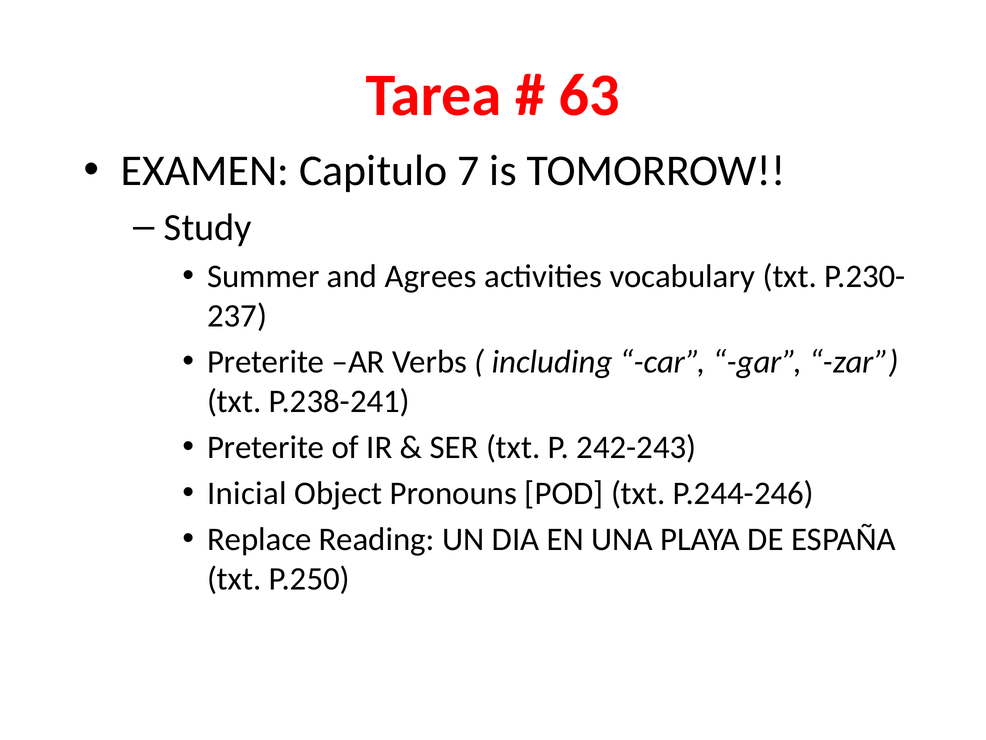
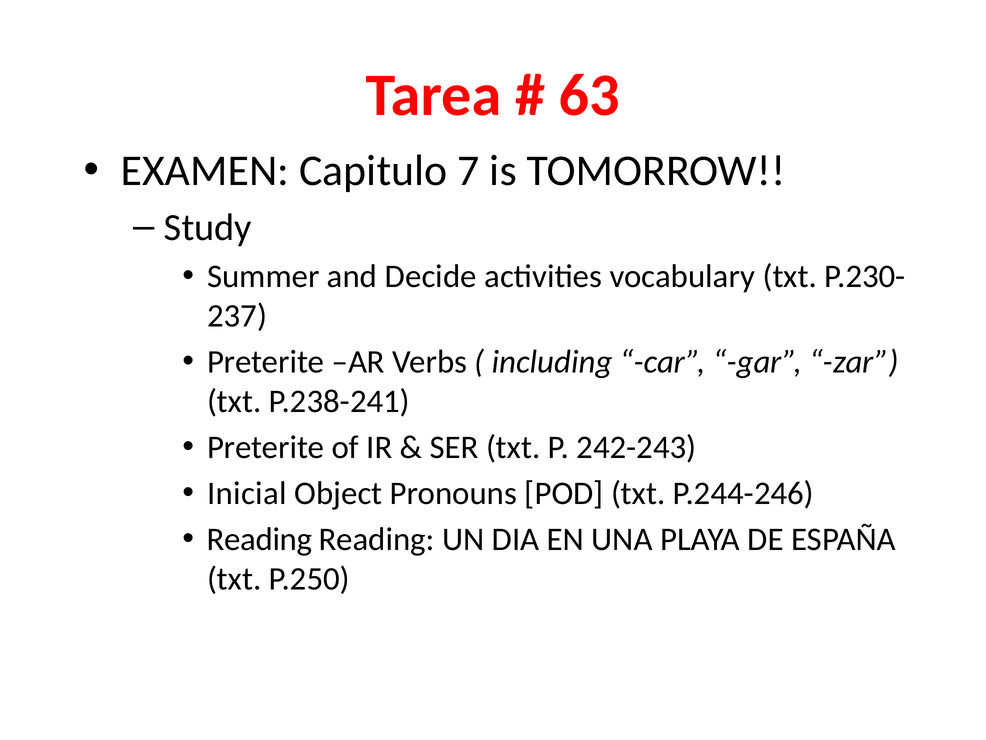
Agrees: Agrees -> Decide (431, 276)
Replace: Replace -> Reading (260, 539)
